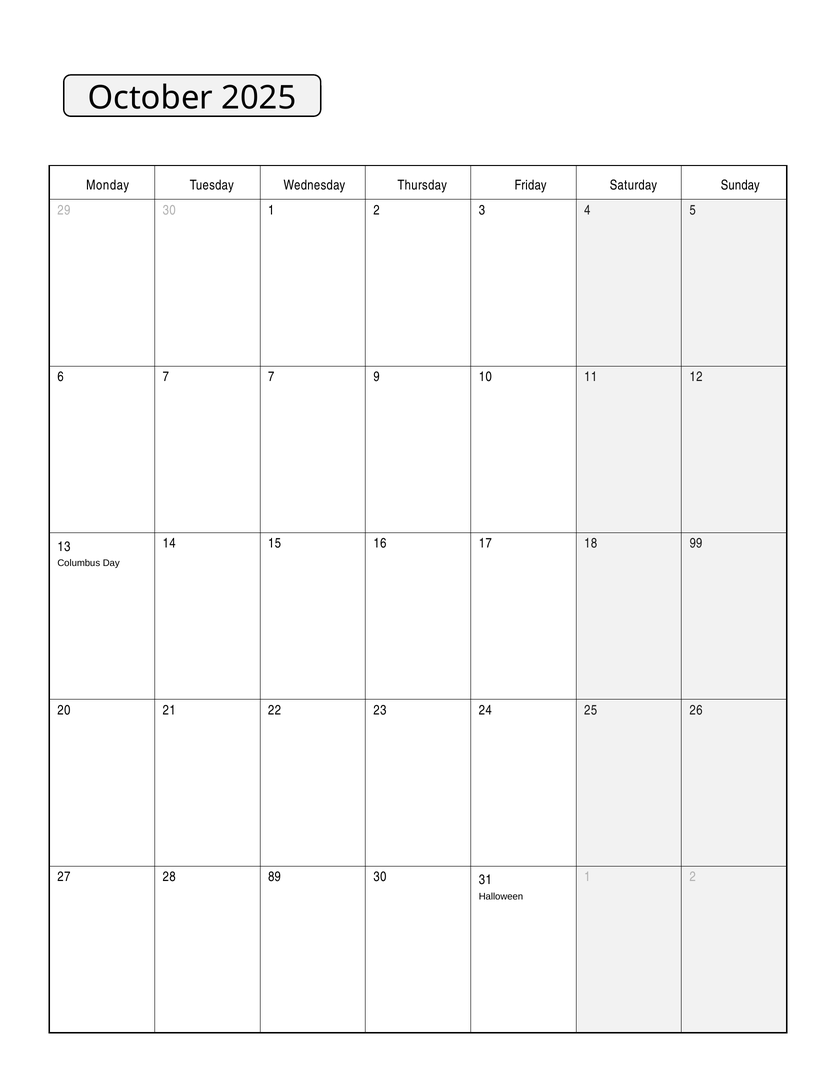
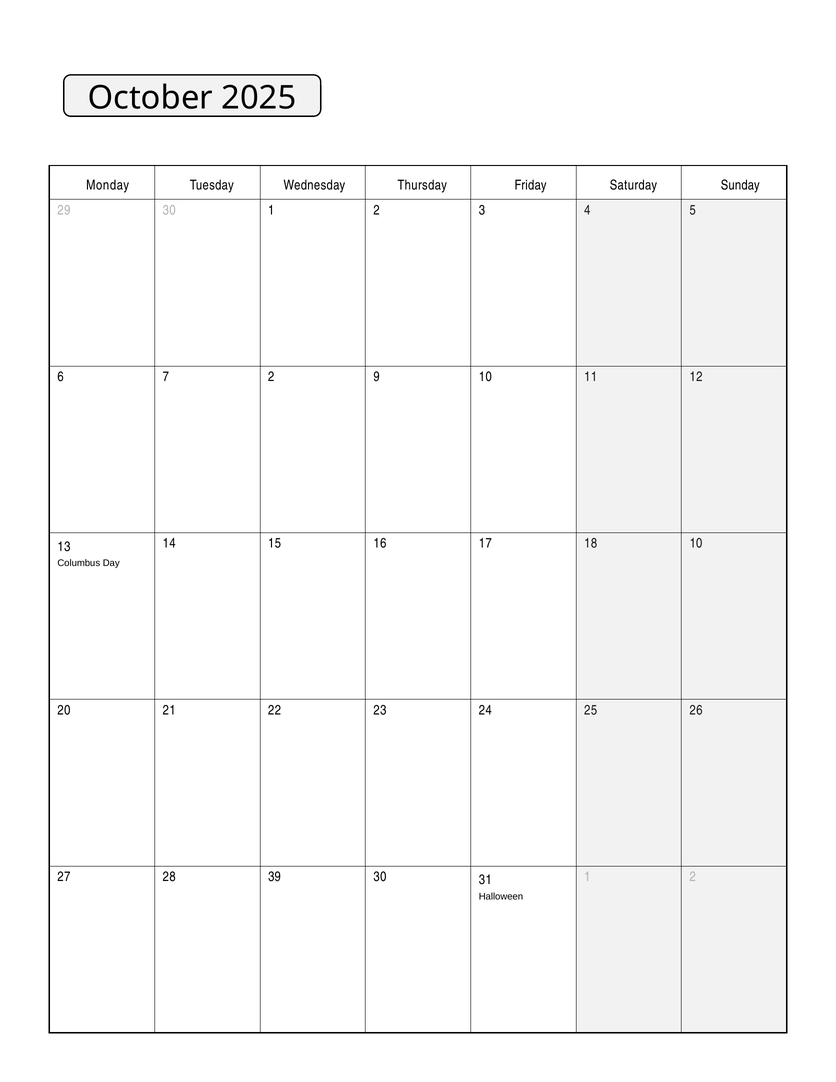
7 7: 7 -> 2 (271, 377)
18 99: 99 -> 10 (696, 543)
89: 89 -> 39 (275, 877)
